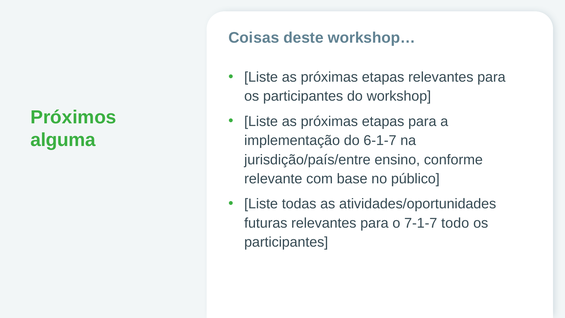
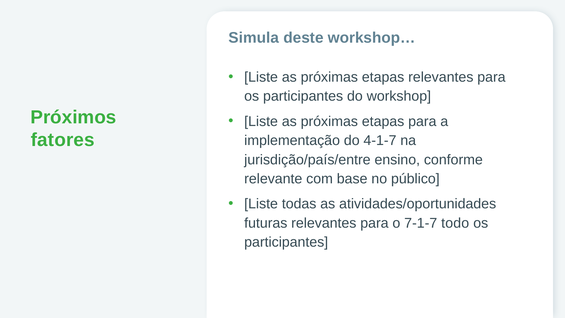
Coisas: Coisas -> Simula (254, 38)
alguma: alguma -> fatores (63, 140)
6-1-7: 6-1-7 -> 4-1-7 (380, 140)
